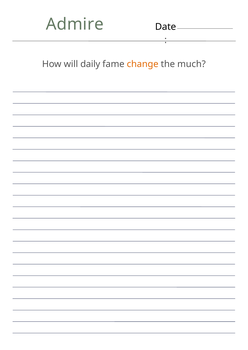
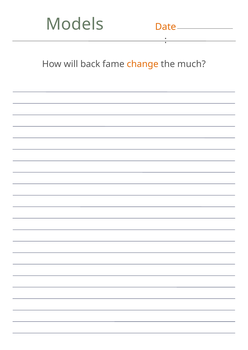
Admire: Admire -> Models (75, 24)
Date colour: black -> orange (166, 27)
daily: daily -> back (90, 64)
